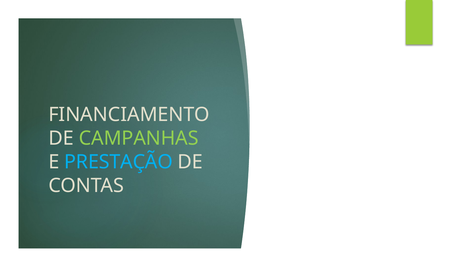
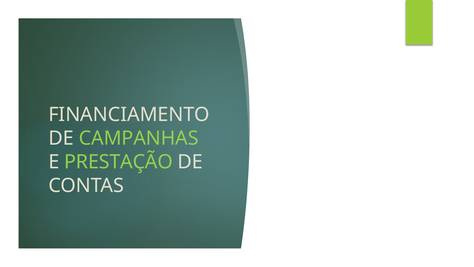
PRESTAÇÃO colour: light blue -> light green (119, 162)
